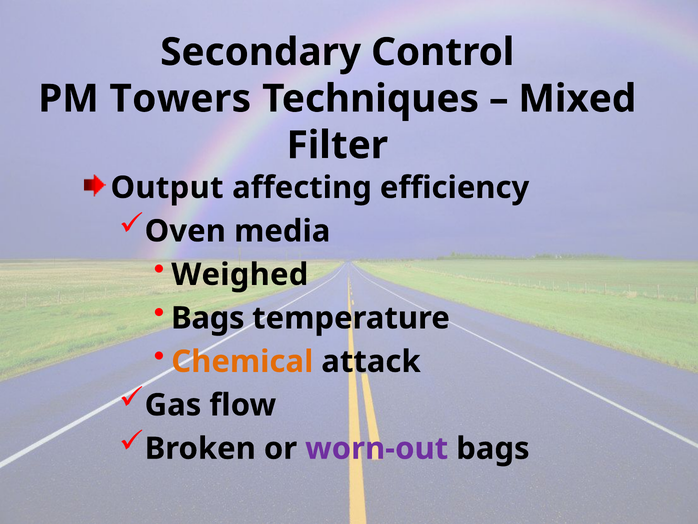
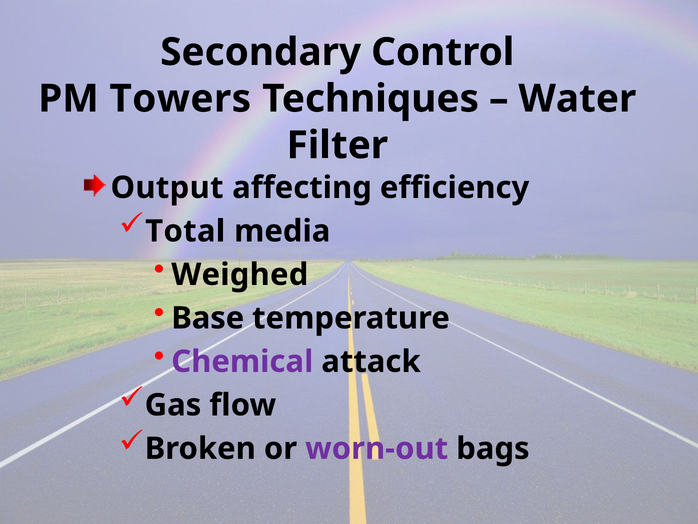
Mixed: Mixed -> Water (577, 99)
Oven: Oven -> Total (185, 231)
Bags: Bags -> Base (208, 318)
Chemical colour: orange -> purple (242, 361)
